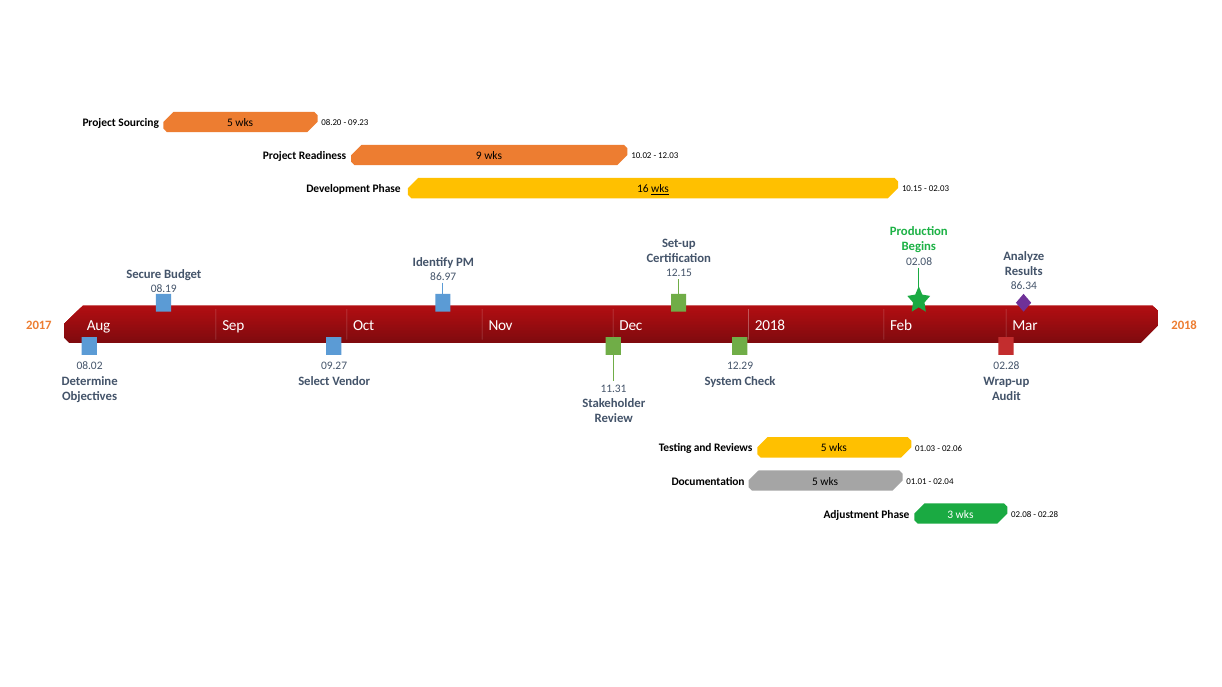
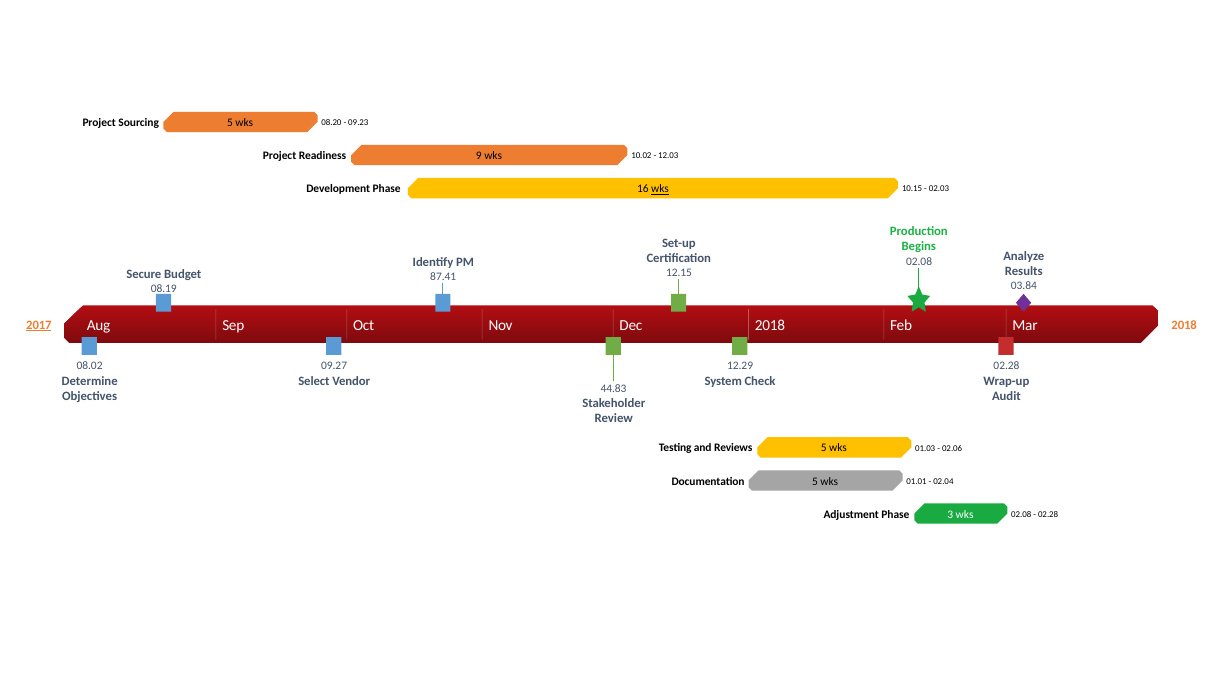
86.97: 86.97 -> 87.41 (443, 277)
86.34: 86.34 -> 03.84 (1024, 286)
2017 underline: none -> present (39, 325)
11.31: 11.31 -> 44.83 (614, 389)
